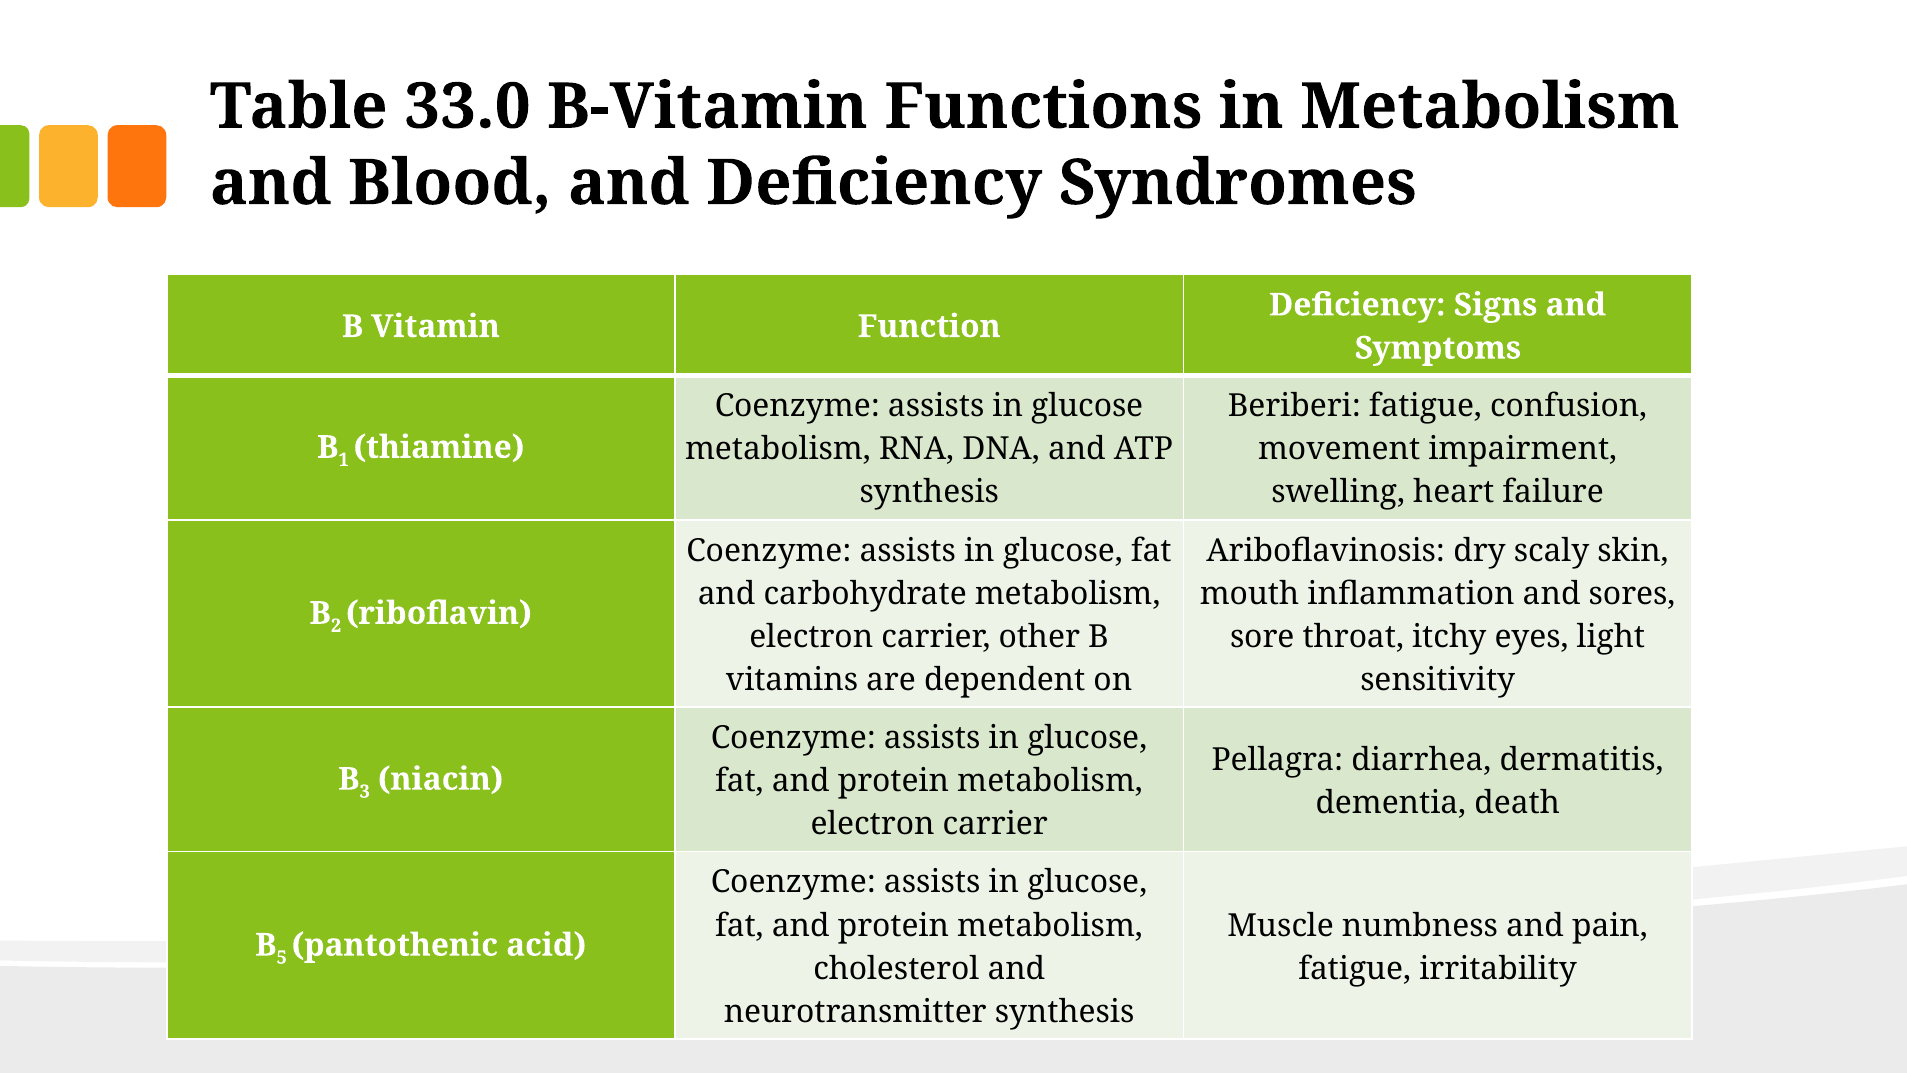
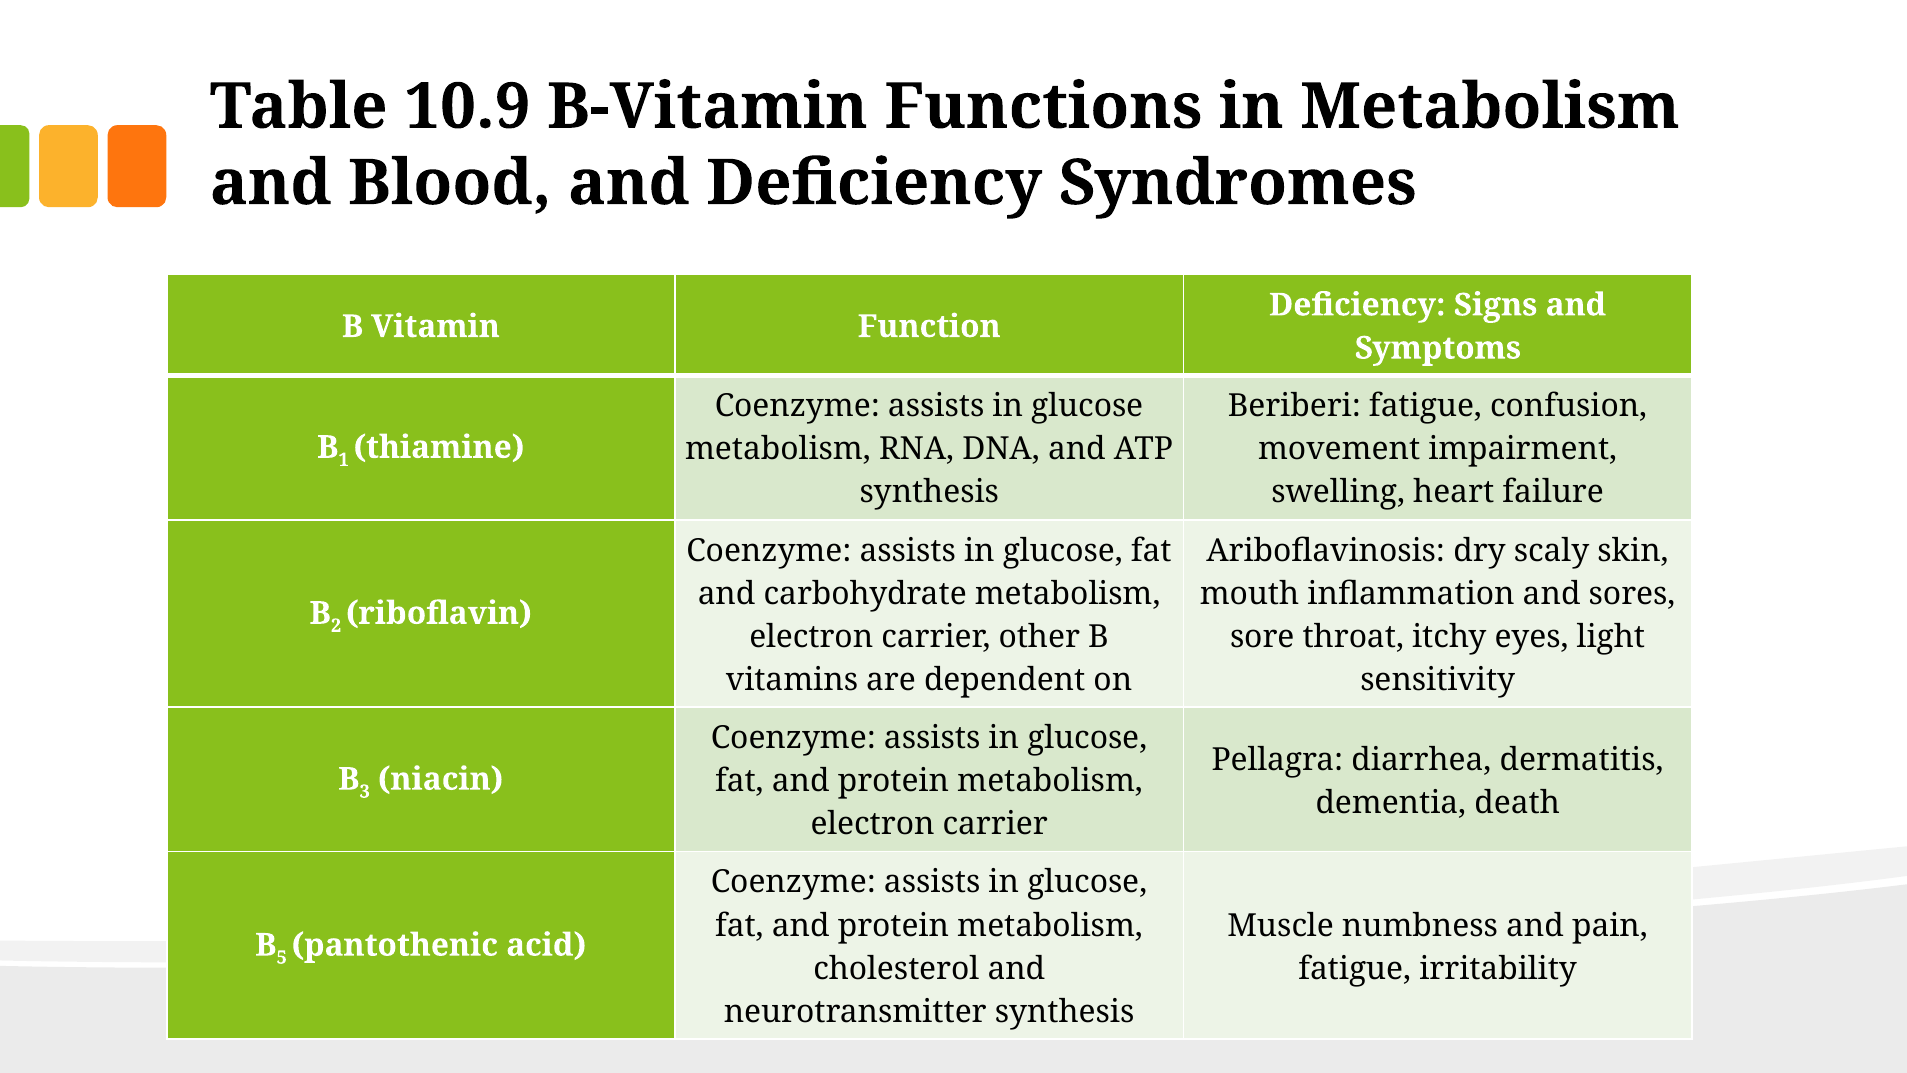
33.0: 33.0 -> 10.9 (467, 107)
